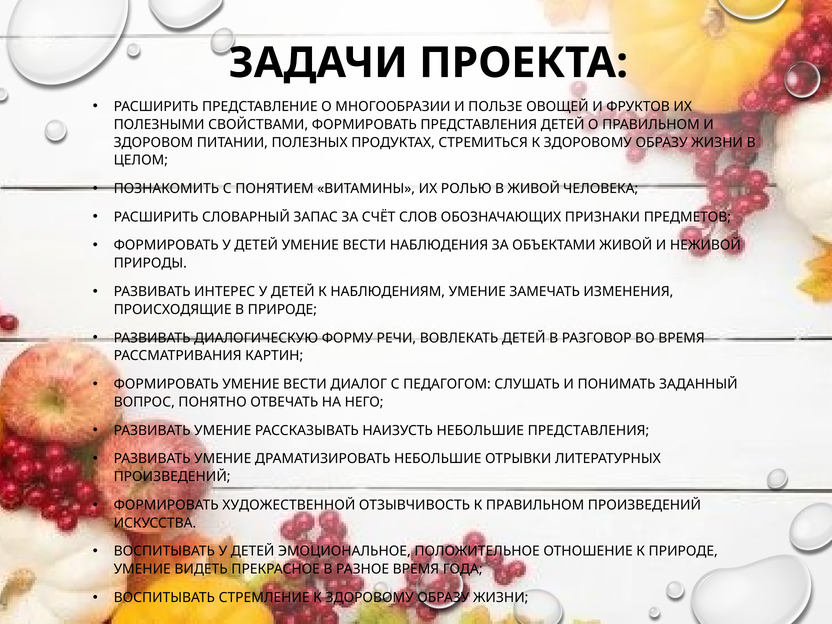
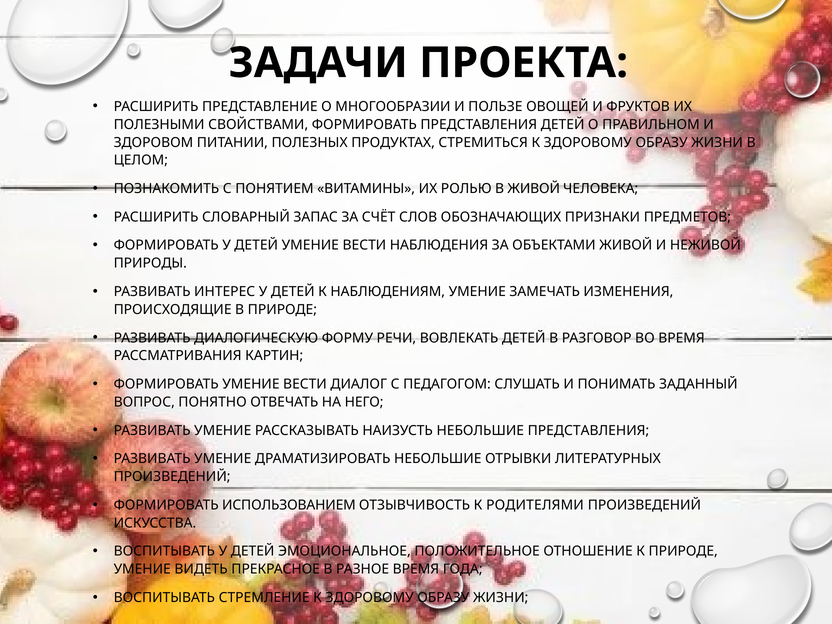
ХУДОЖЕСТВЕННОЙ: ХУДОЖЕСТВЕННОЙ -> ИСПОЛЬЗОВАНИЕМ (289, 505)
К ПРАВИЛЬНОМ: ПРАВИЛЬНОМ -> РОДИТЕЛЯМИ (535, 505)
